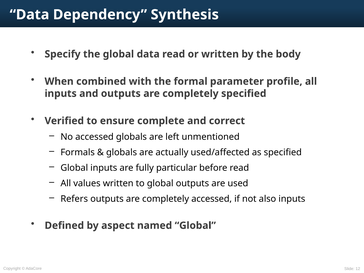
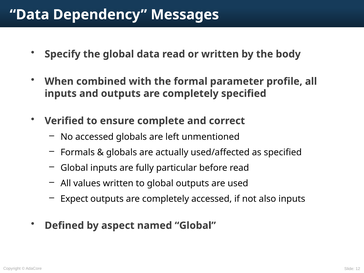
Synthesis: Synthesis -> Messages (185, 15)
Refers: Refers -> Expect (74, 199)
